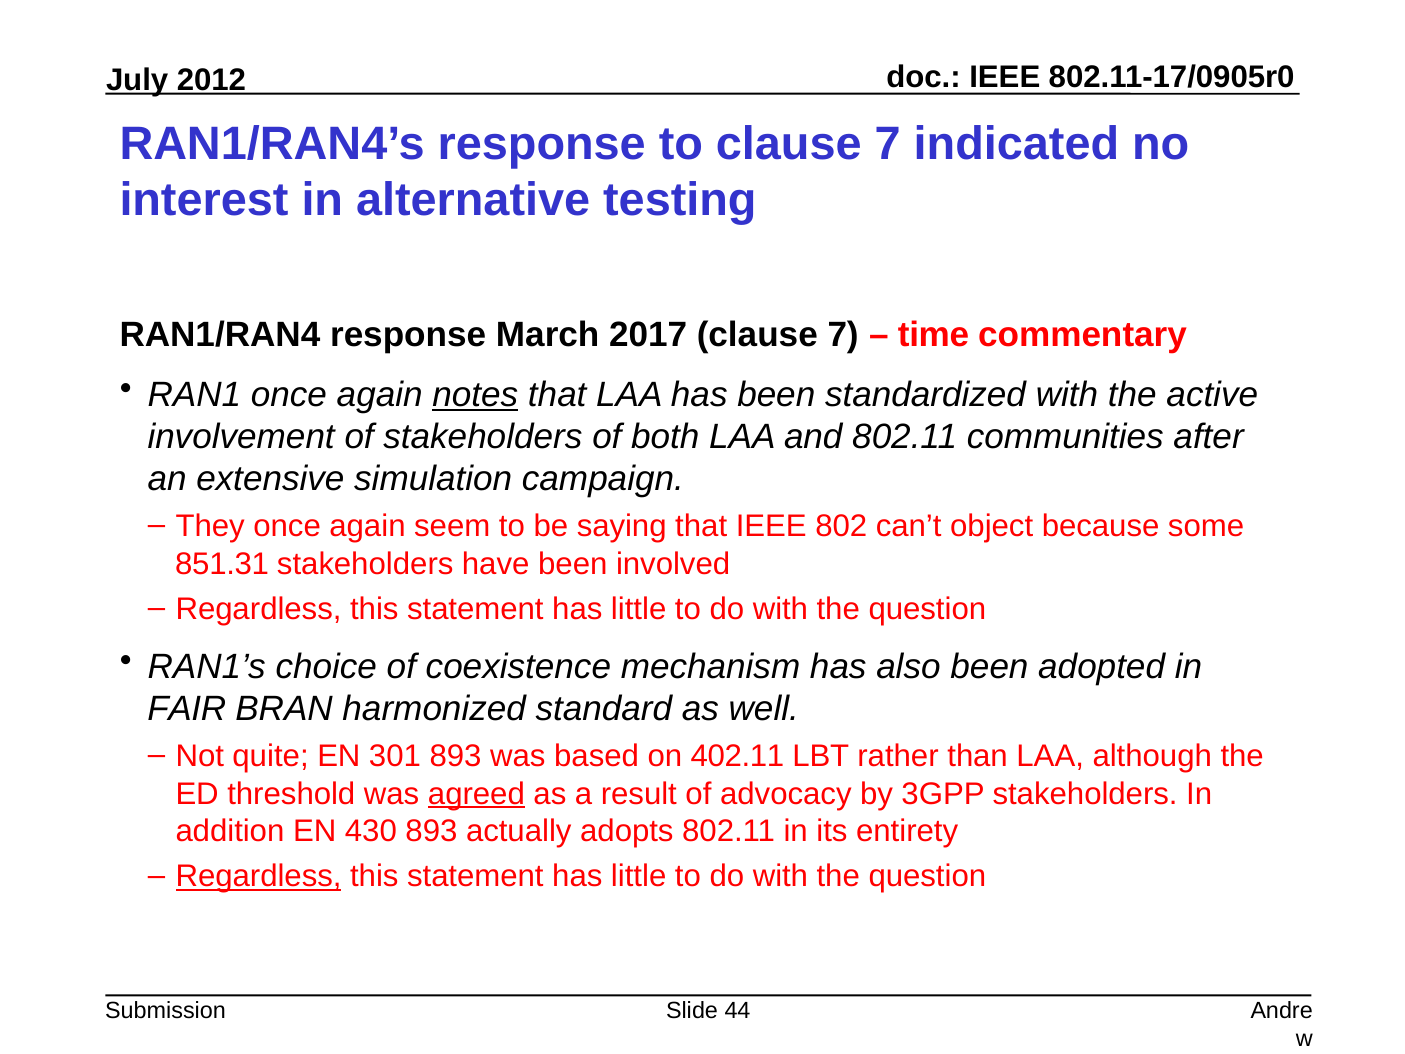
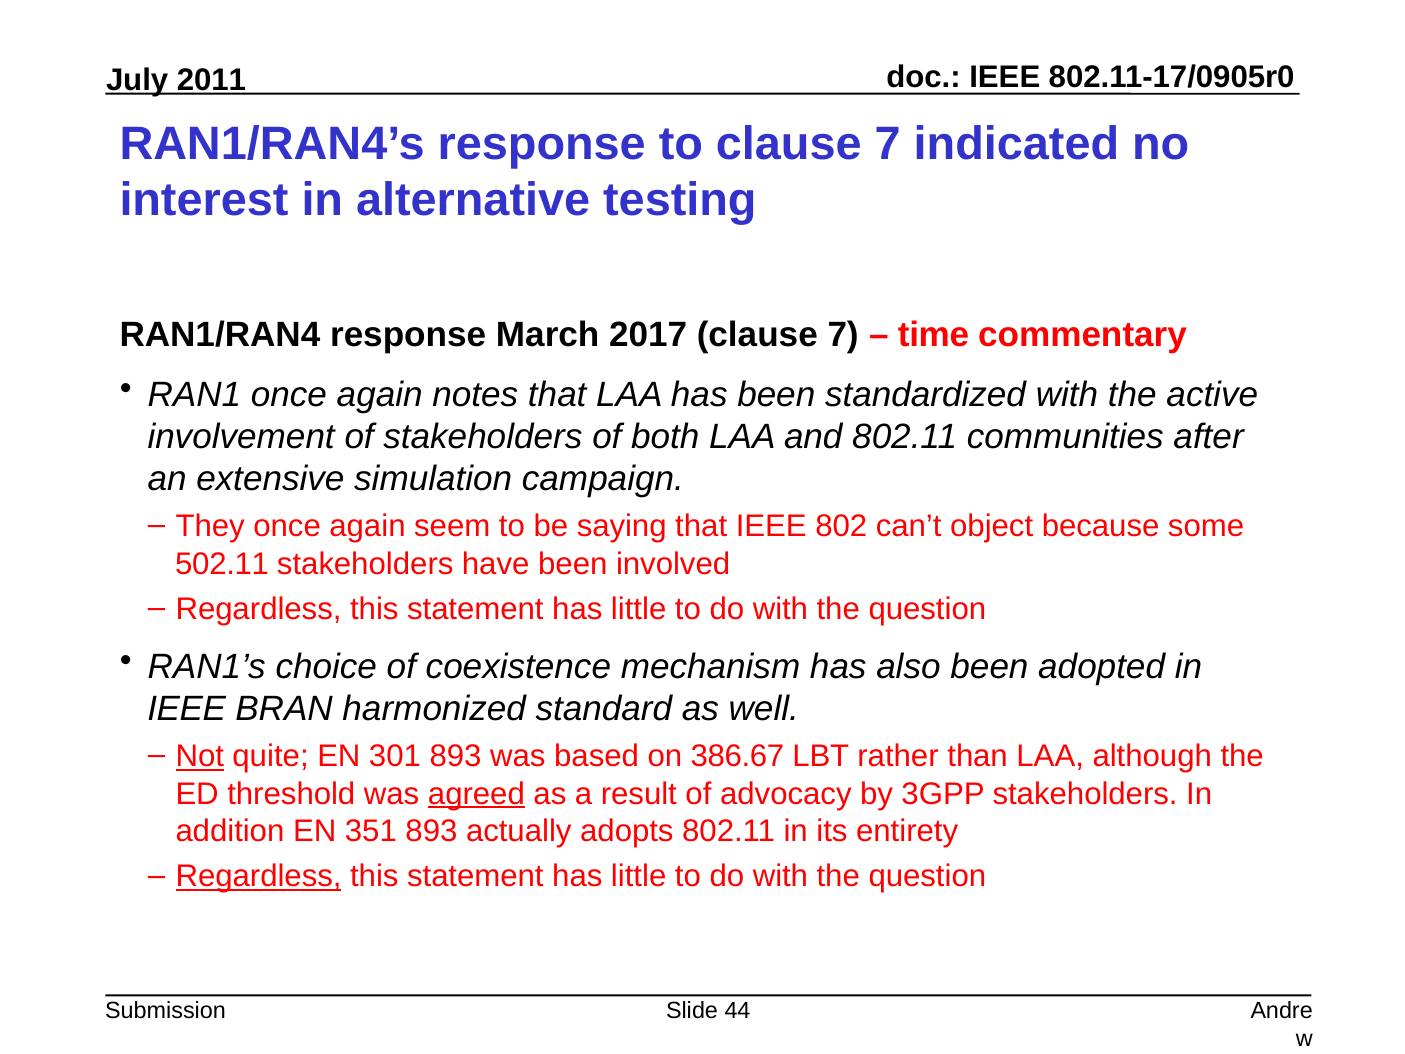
2012: 2012 -> 2011 (211, 80)
notes underline: present -> none (475, 395)
851.31: 851.31 -> 502.11 (222, 564)
FAIR: FAIR -> IEEE (187, 709)
Not underline: none -> present (200, 756)
402.11: 402.11 -> 386.67 (737, 756)
430: 430 -> 351 (371, 831)
